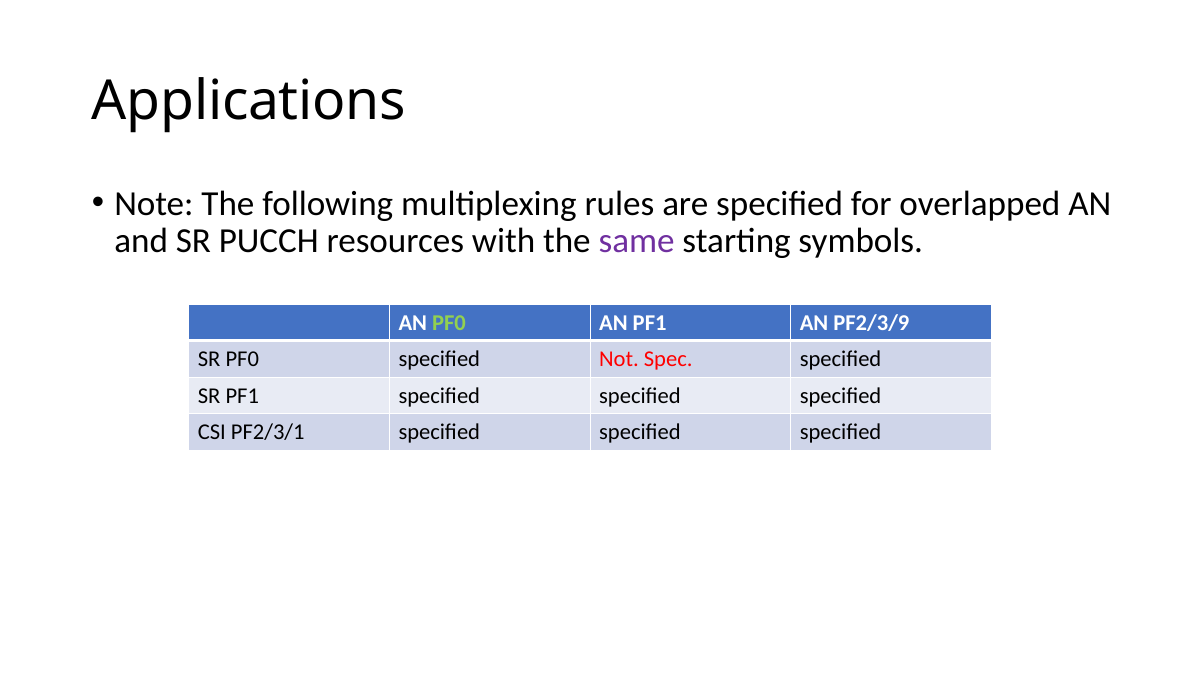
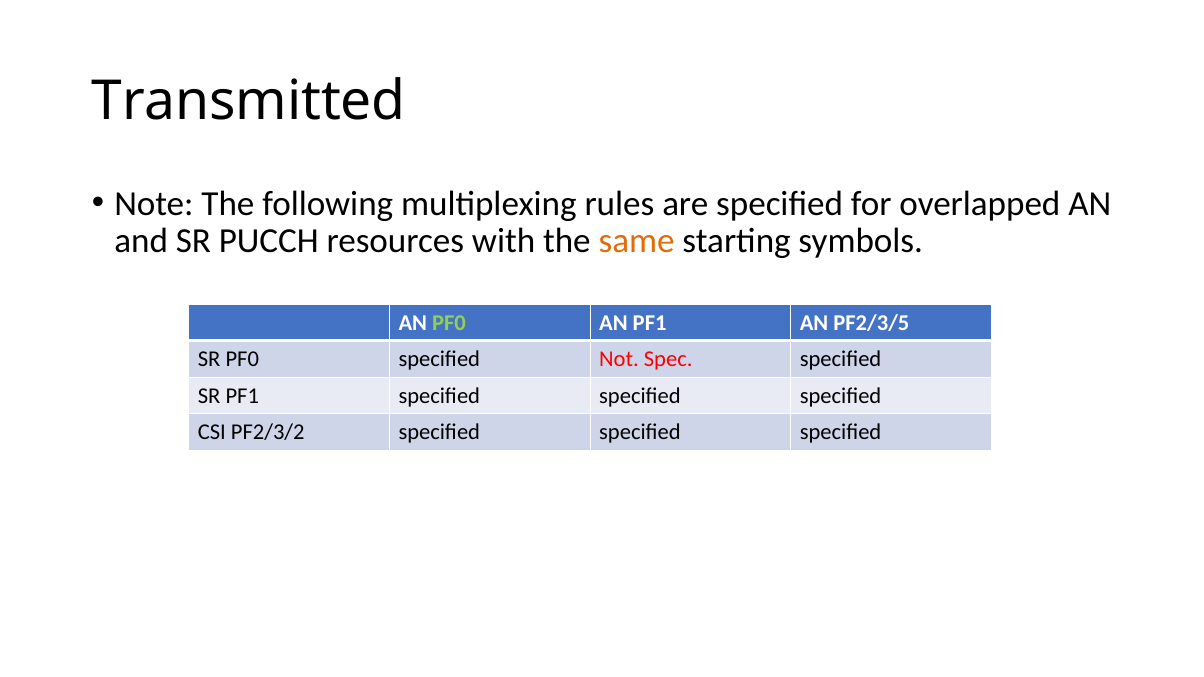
Applications: Applications -> Transmitted (249, 101)
same colour: purple -> orange (637, 241)
PF2/3/9: PF2/3/9 -> PF2/3/5 (871, 323)
PF2/3/1: PF2/3/1 -> PF2/3/2 (268, 433)
